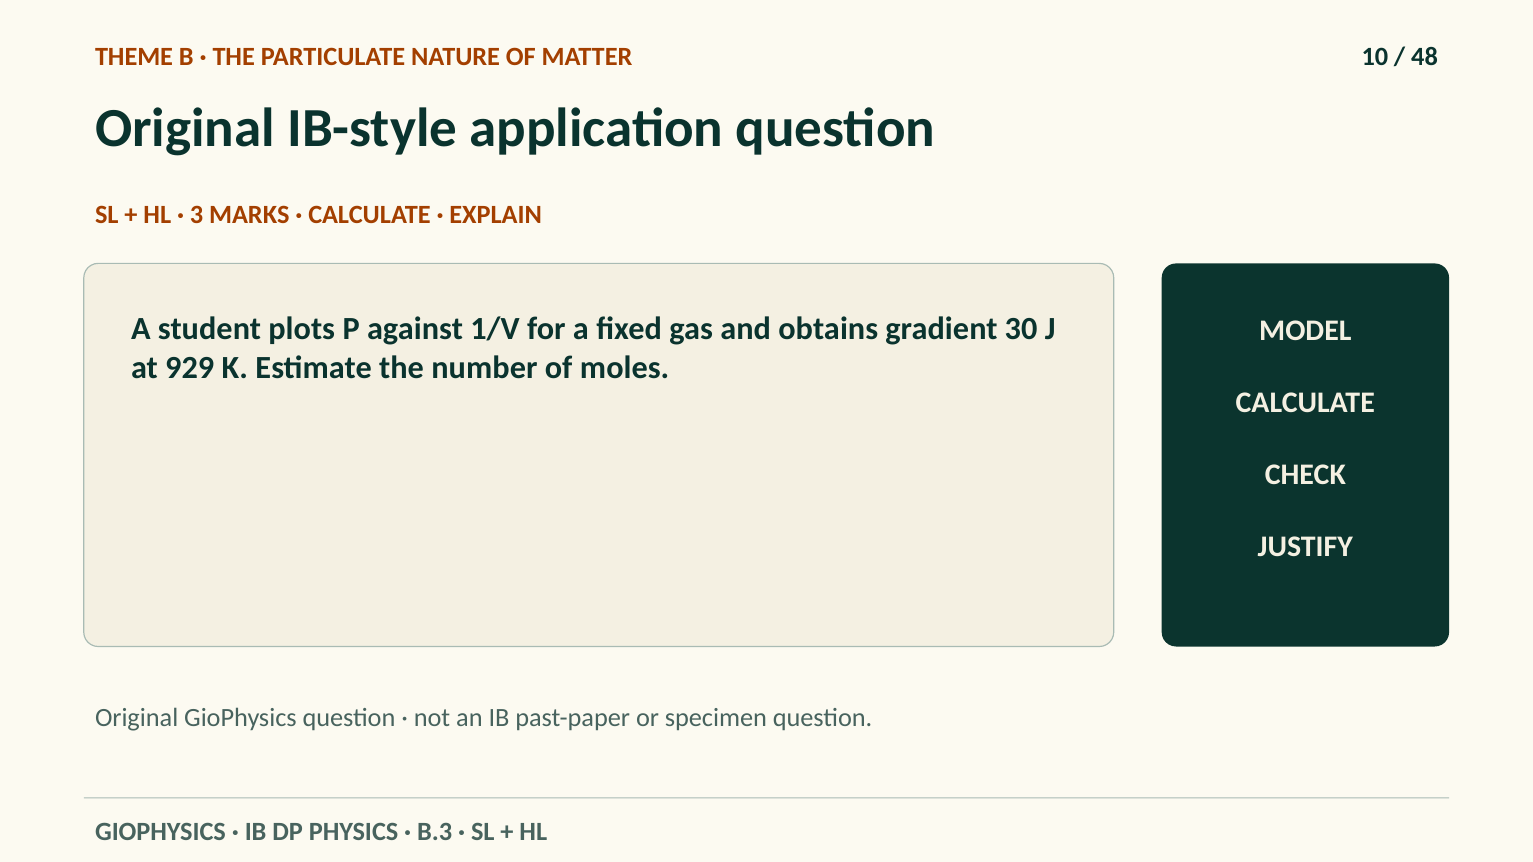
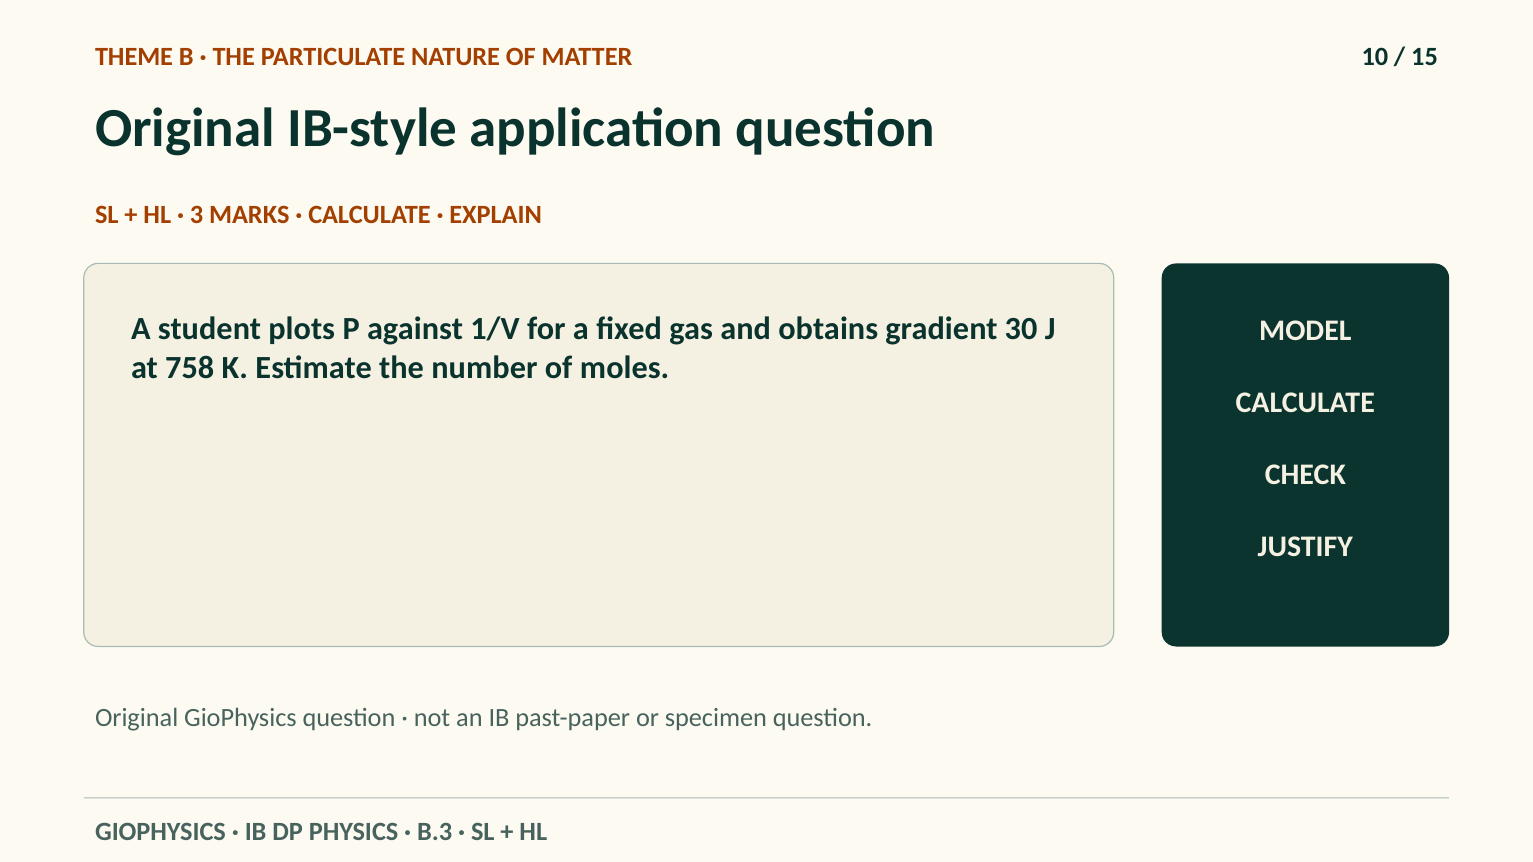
48: 48 -> 15 (1424, 57)
929: 929 -> 758 (190, 368)
